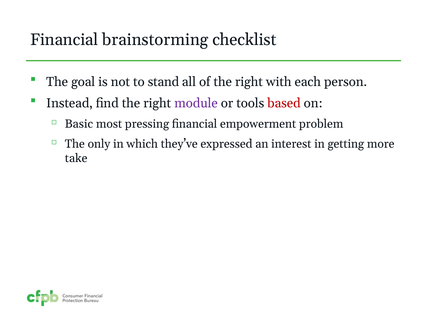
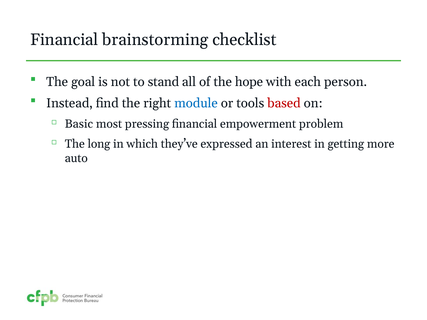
of the right: right -> hope (249, 82)
module colour: purple -> blue (196, 103)
only: only -> long (99, 144)
take: take -> auto (76, 158)
